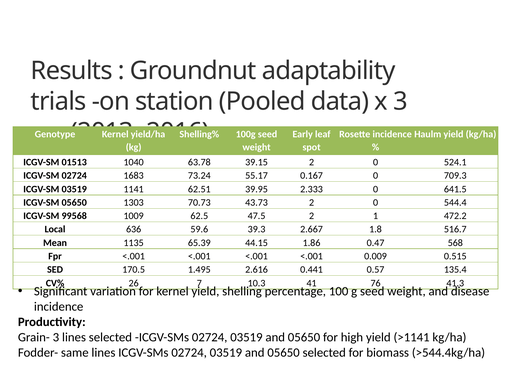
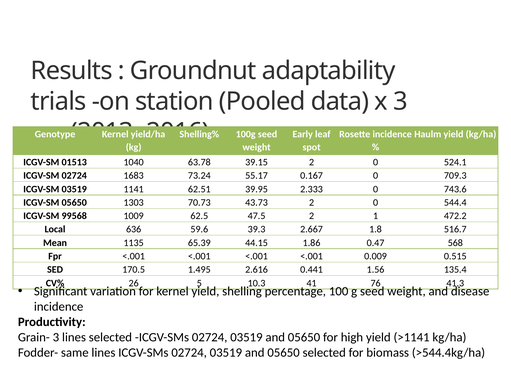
641.5: 641.5 -> 743.6 (455, 189)
0.57: 0.57 -> 1.56 (376, 270)
7: 7 -> 5 (199, 283)
